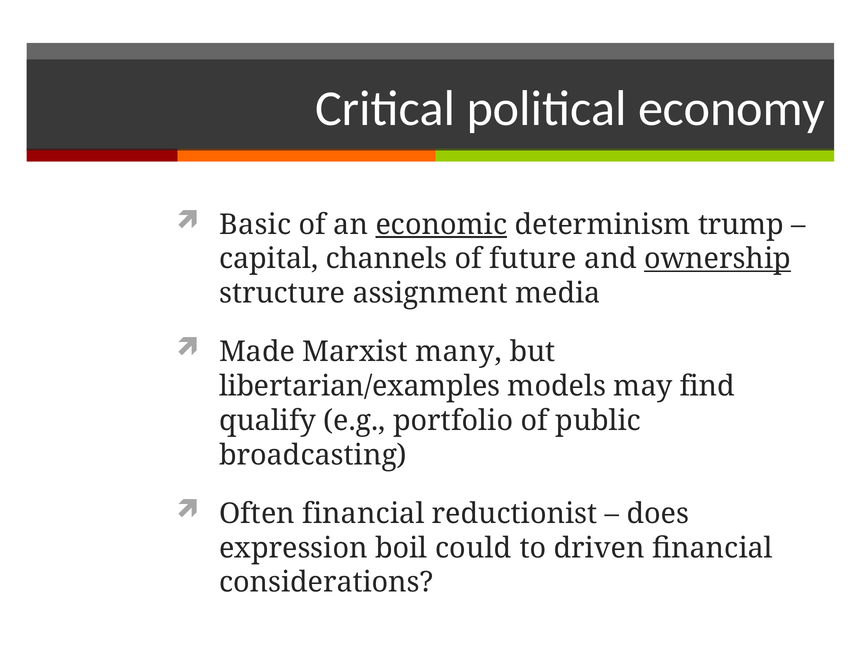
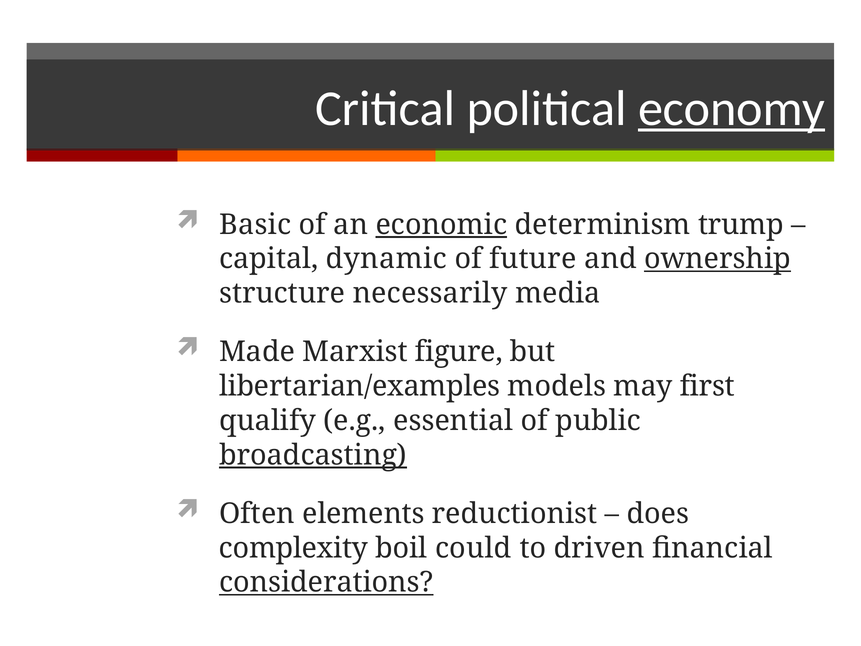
economy underline: none -> present (732, 108)
channels: channels -> dynamic (386, 259)
assignment: assignment -> necessarily (430, 293)
many: many -> figure (459, 352)
find: find -> first (707, 386)
portfolio: portfolio -> essential (453, 421)
broadcasting underline: none -> present (313, 455)
Often financial: financial -> elements (364, 513)
expression: expression -> complexity (294, 548)
considerations underline: none -> present (326, 582)
